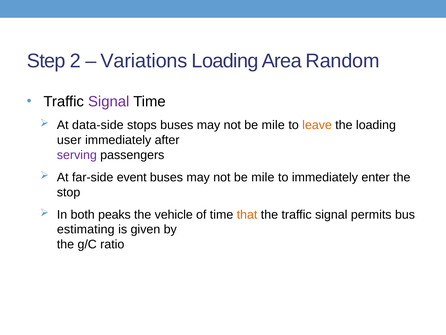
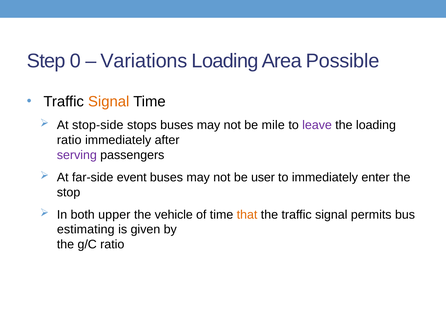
2: 2 -> 0 (76, 61)
Random: Random -> Possible (343, 61)
Signal colour: purple -> orange (109, 101)
data-side: data-side -> stop-side (98, 125)
leave colour: orange -> purple (317, 125)
user: user -> ratio (69, 140)
mile: mile -> user (263, 177)
peaks: peaks -> upper (114, 214)
